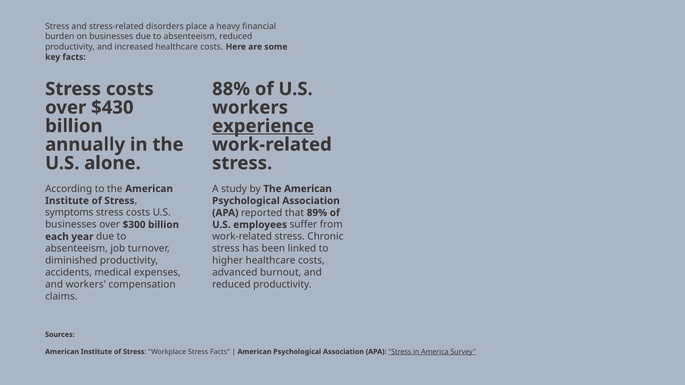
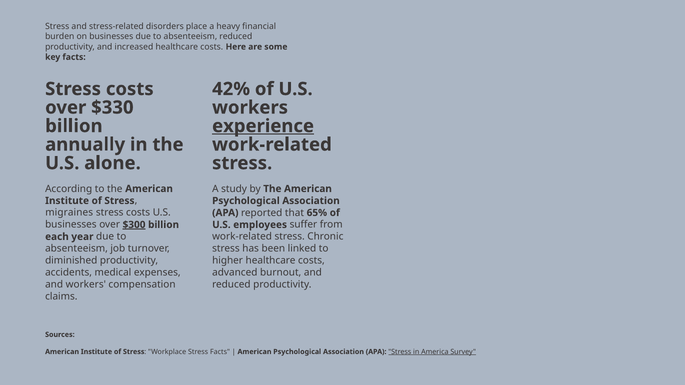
88%: 88% -> 42% (231, 89)
$430: $430 -> $330 (112, 108)
symptoms: symptoms -> migraines (69, 213)
89%: 89% -> 65% (317, 213)
$300 underline: none -> present (134, 225)
